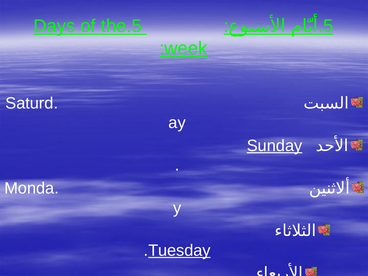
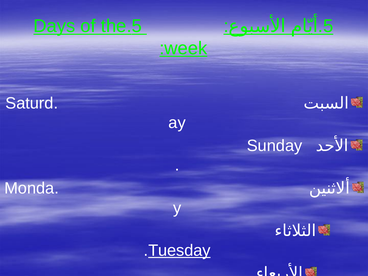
Sunday underline: present -> none (275, 146)
